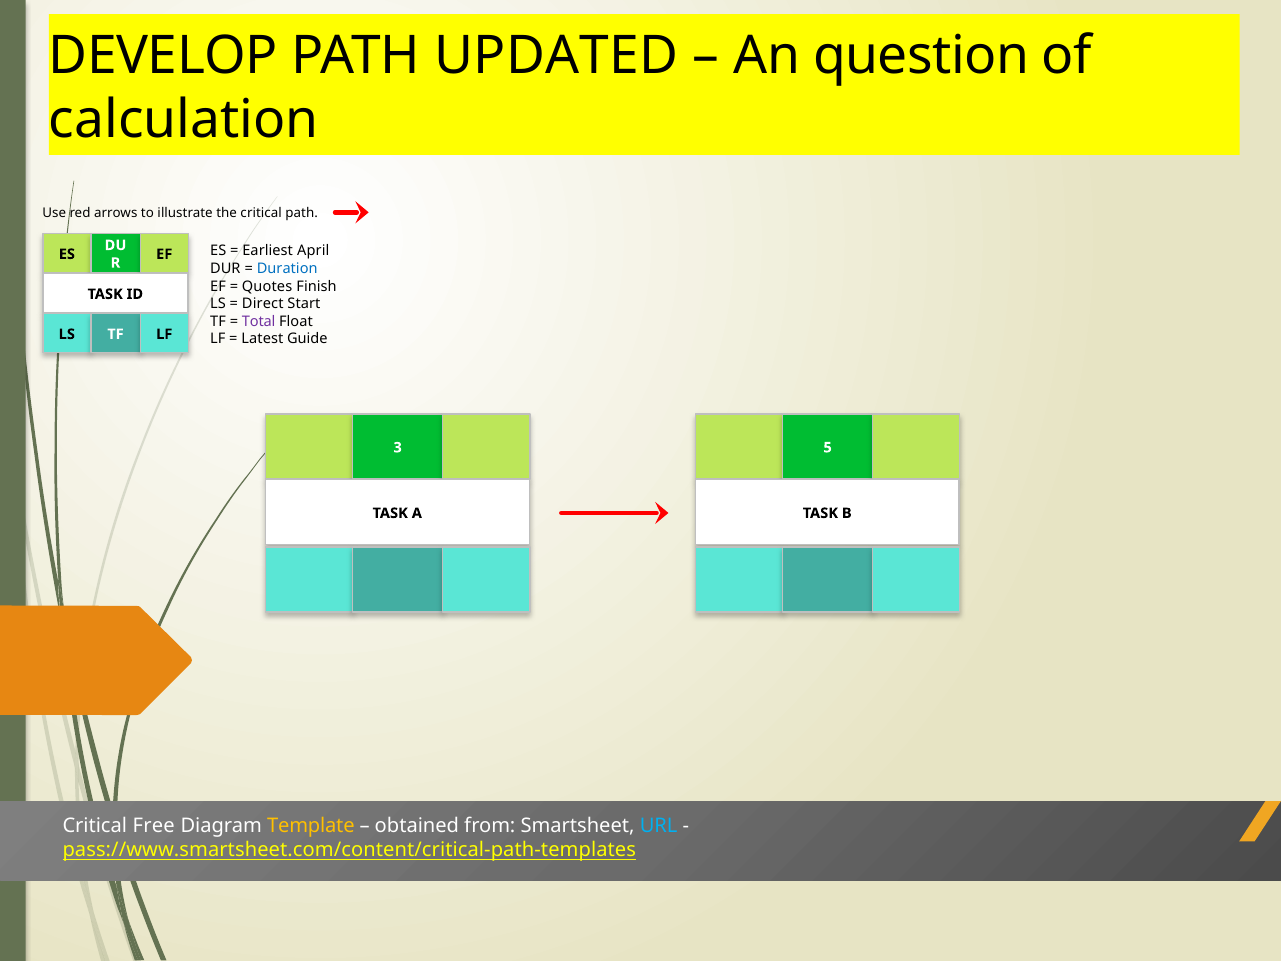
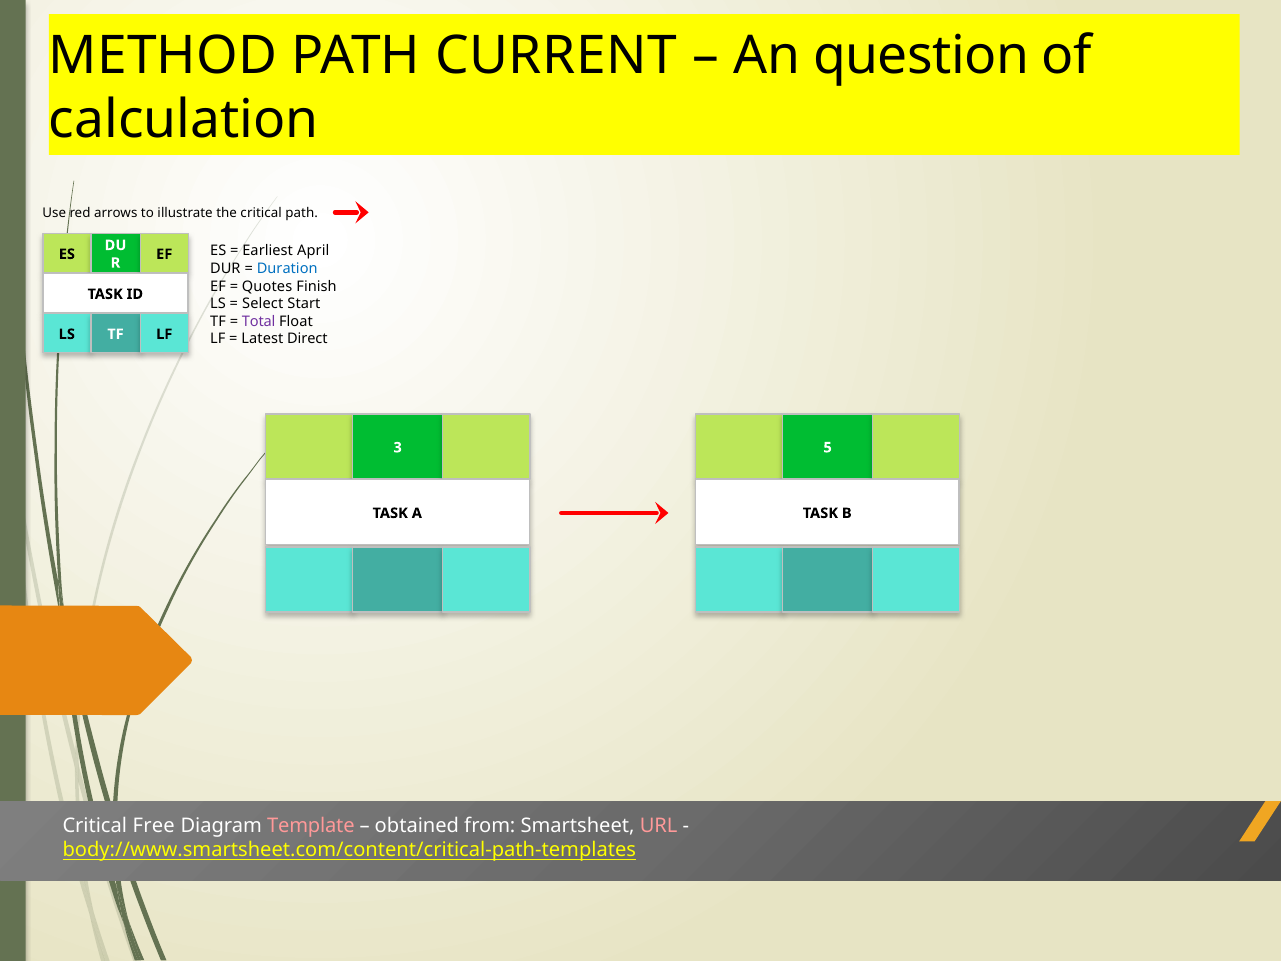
DEVELOP: DEVELOP -> METHOD (163, 56)
UPDATED: UPDATED -> CURRENT (556, 56)
Direct: Direct -> Select (263, 304)
Guide: Guide -> Direct (307, 339)
Template colour: yellow -> pink (311, 826)
URL colour: light blue -> pink (659, 826)
pass://www.smartsheet.com/content/critical-path-templates: pass://www.smartsheet.com/content/critical-path-templates -> body://www.smartsheet.com/content/critical-path-templates (349, 850)
